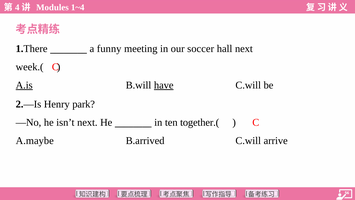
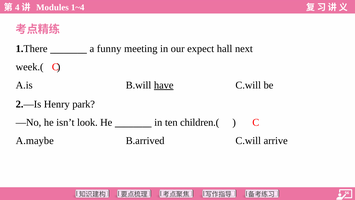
soccer: soccer -> expect (201, 49)
A.is underline: present -> none (24, 85)
isn’t next: next -> look (87, 122)
together.(: together.( -> children.( (200, 122)
